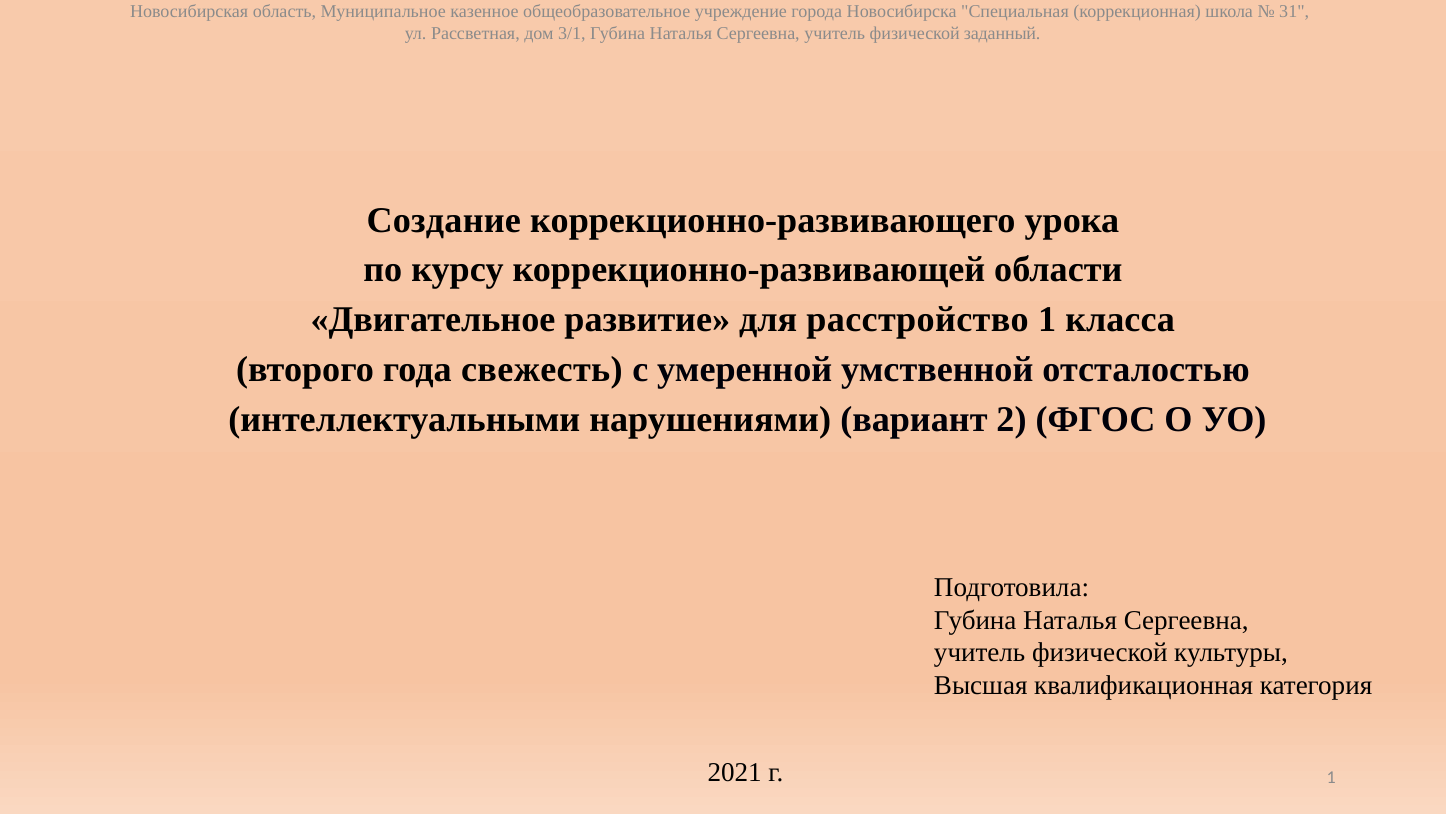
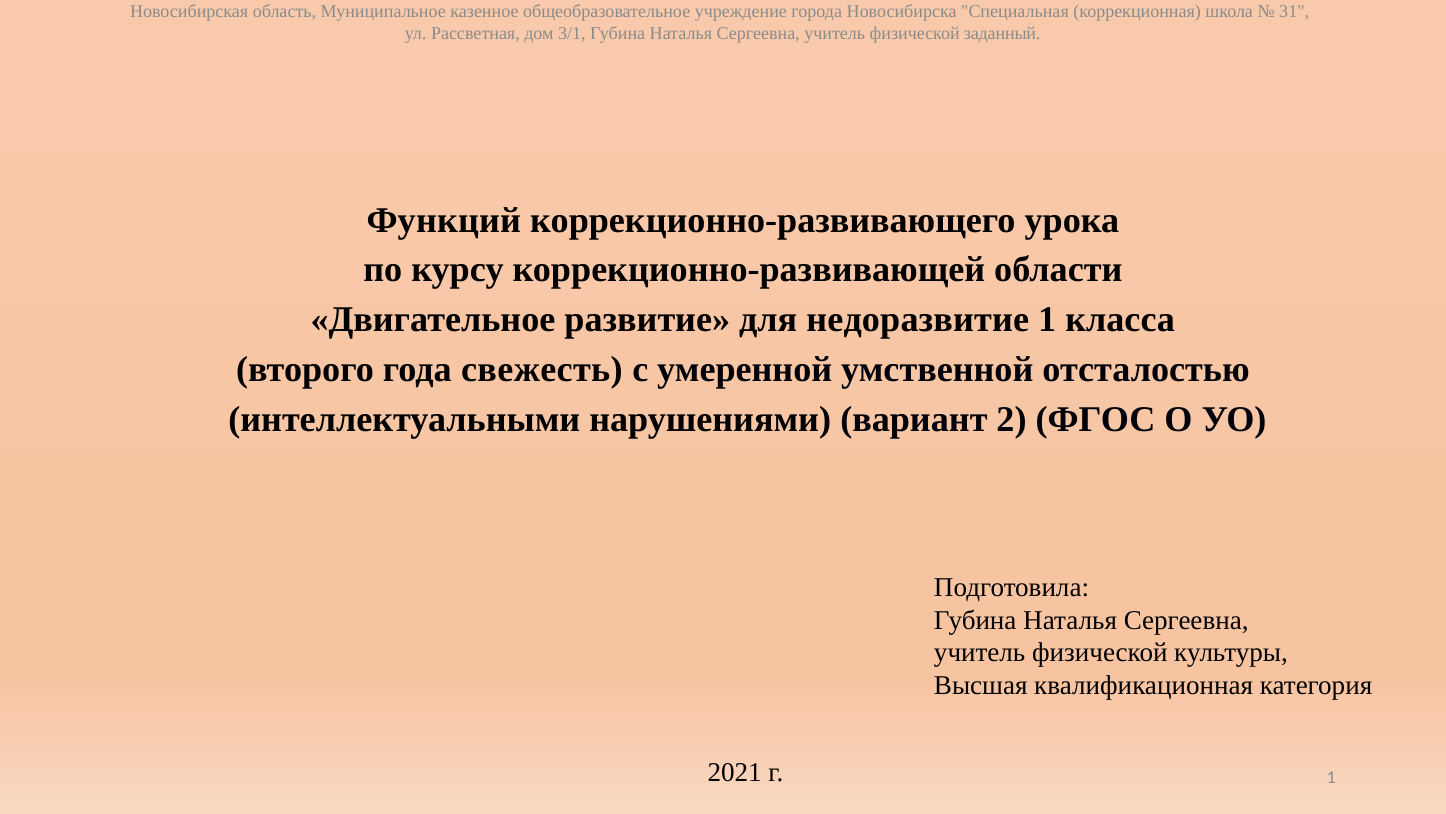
Создание: Создание -> Функций (444, 220)
расстройство: расстройство -> недоразвитие (918, 320)
